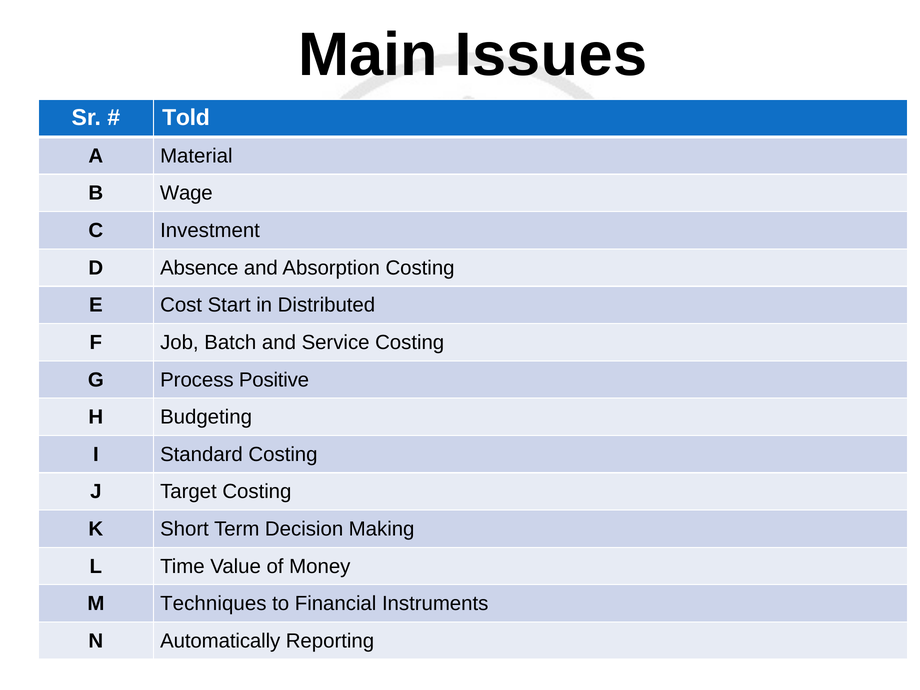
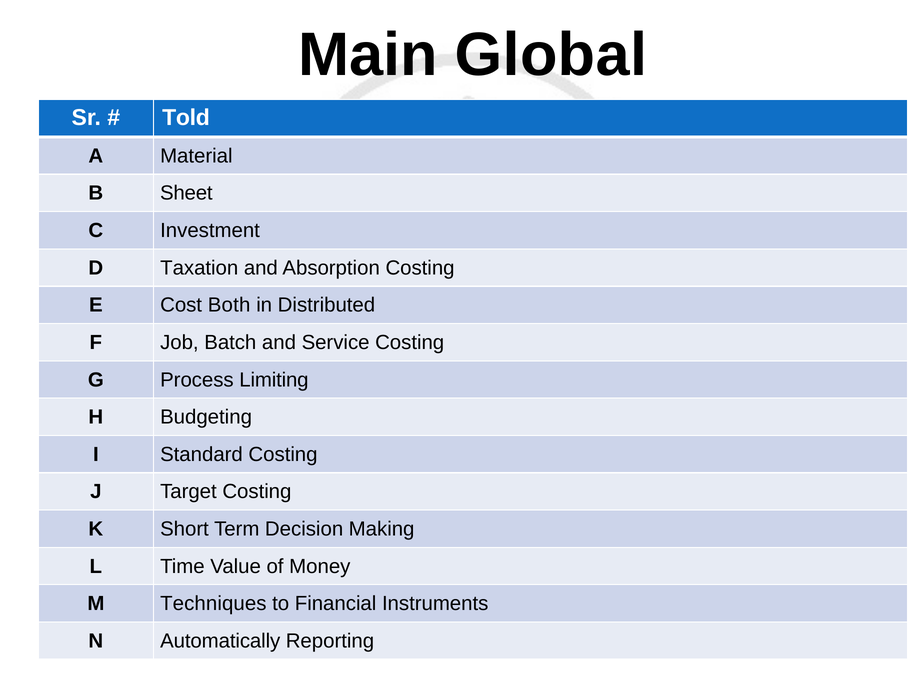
Issues: Issues -> Global (551, 55)
Wage: Wage -> Sheet (186, 193)
Absence: Absence -> Taxation (199, 268)
Start: Start -> Both (229, 305)
Positive: Positive -> Limiting (274, 380)
